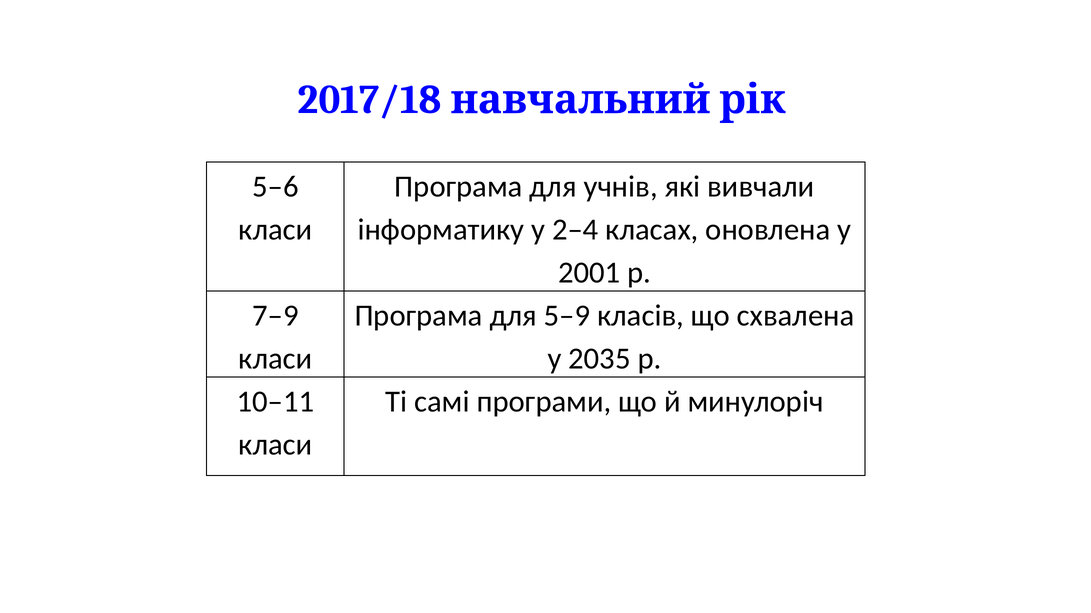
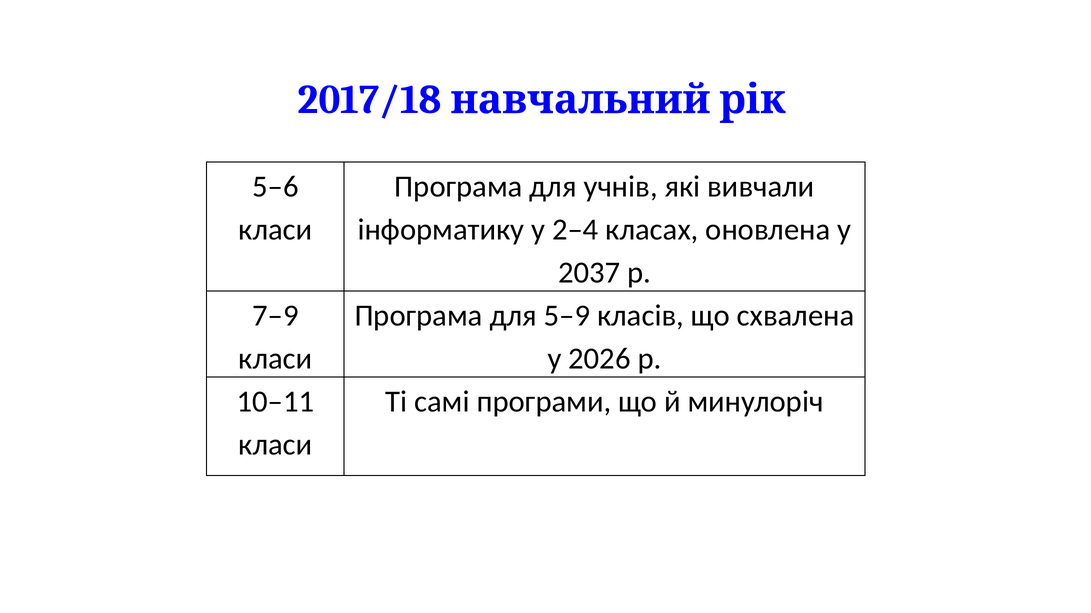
2001: 2001 -> 2037 (589, 273)
2035: 2035 -> 2026 (599, 359)
